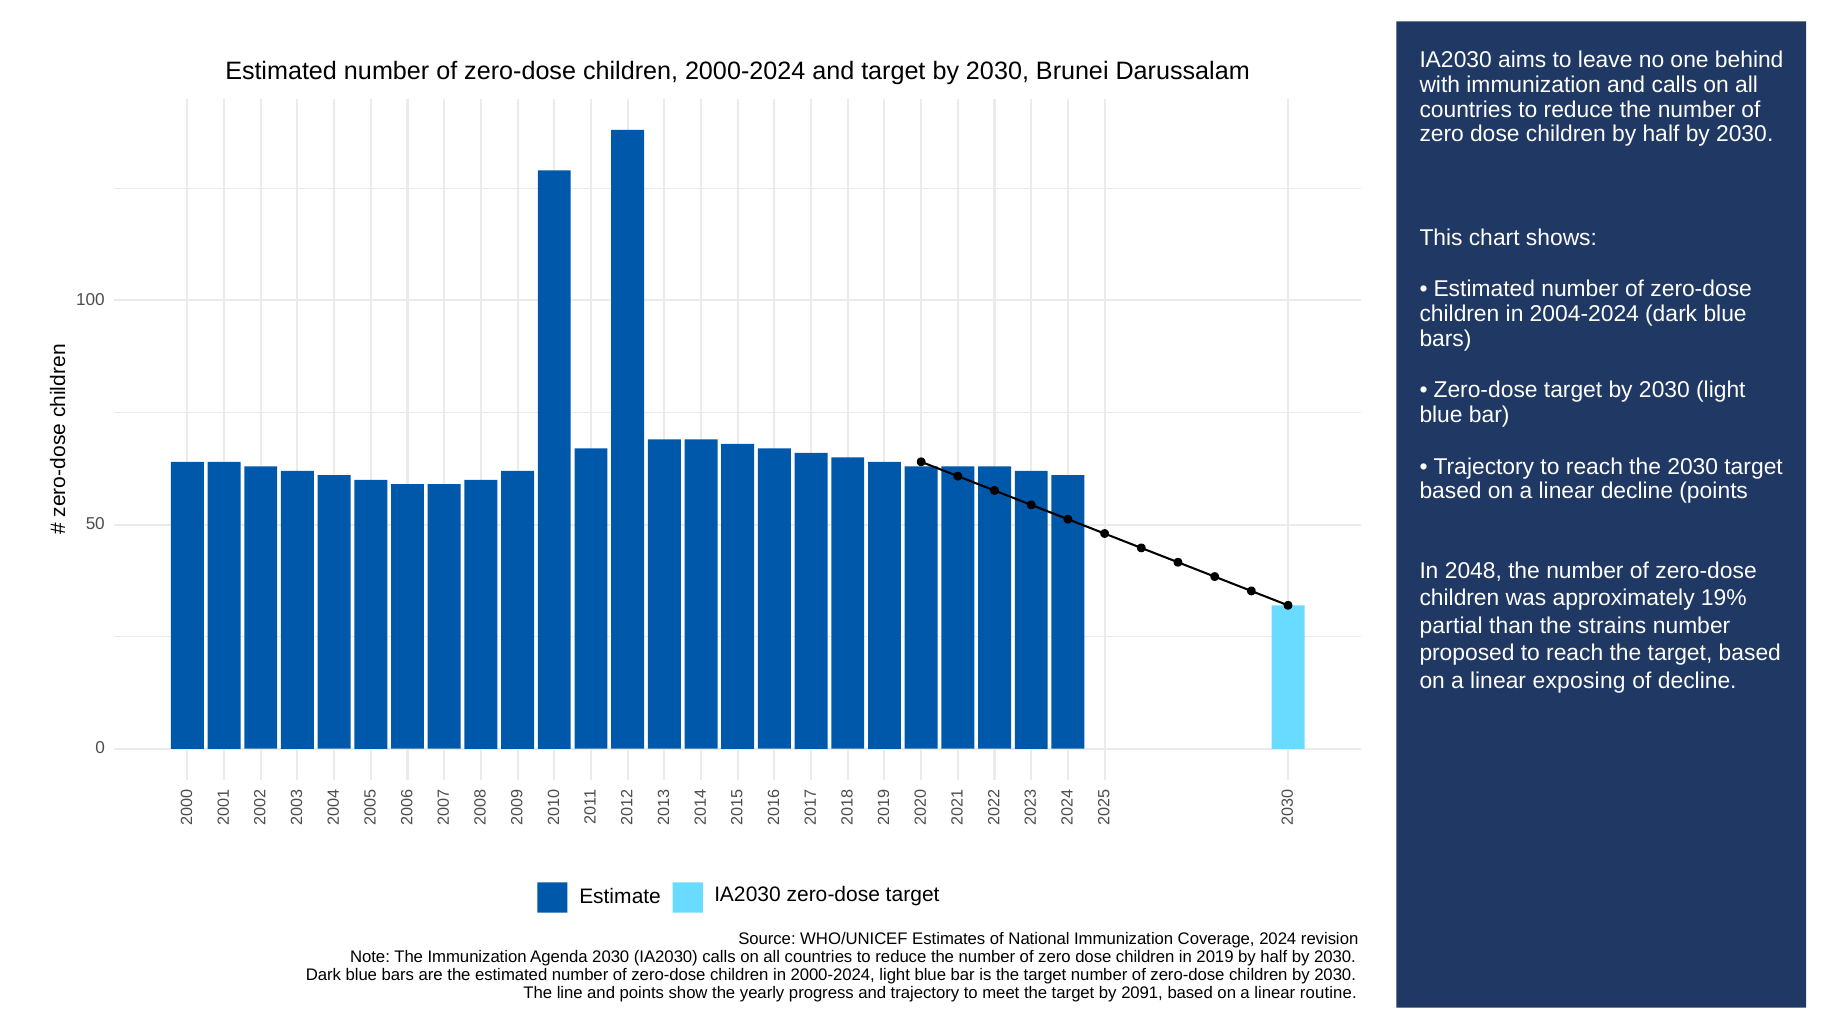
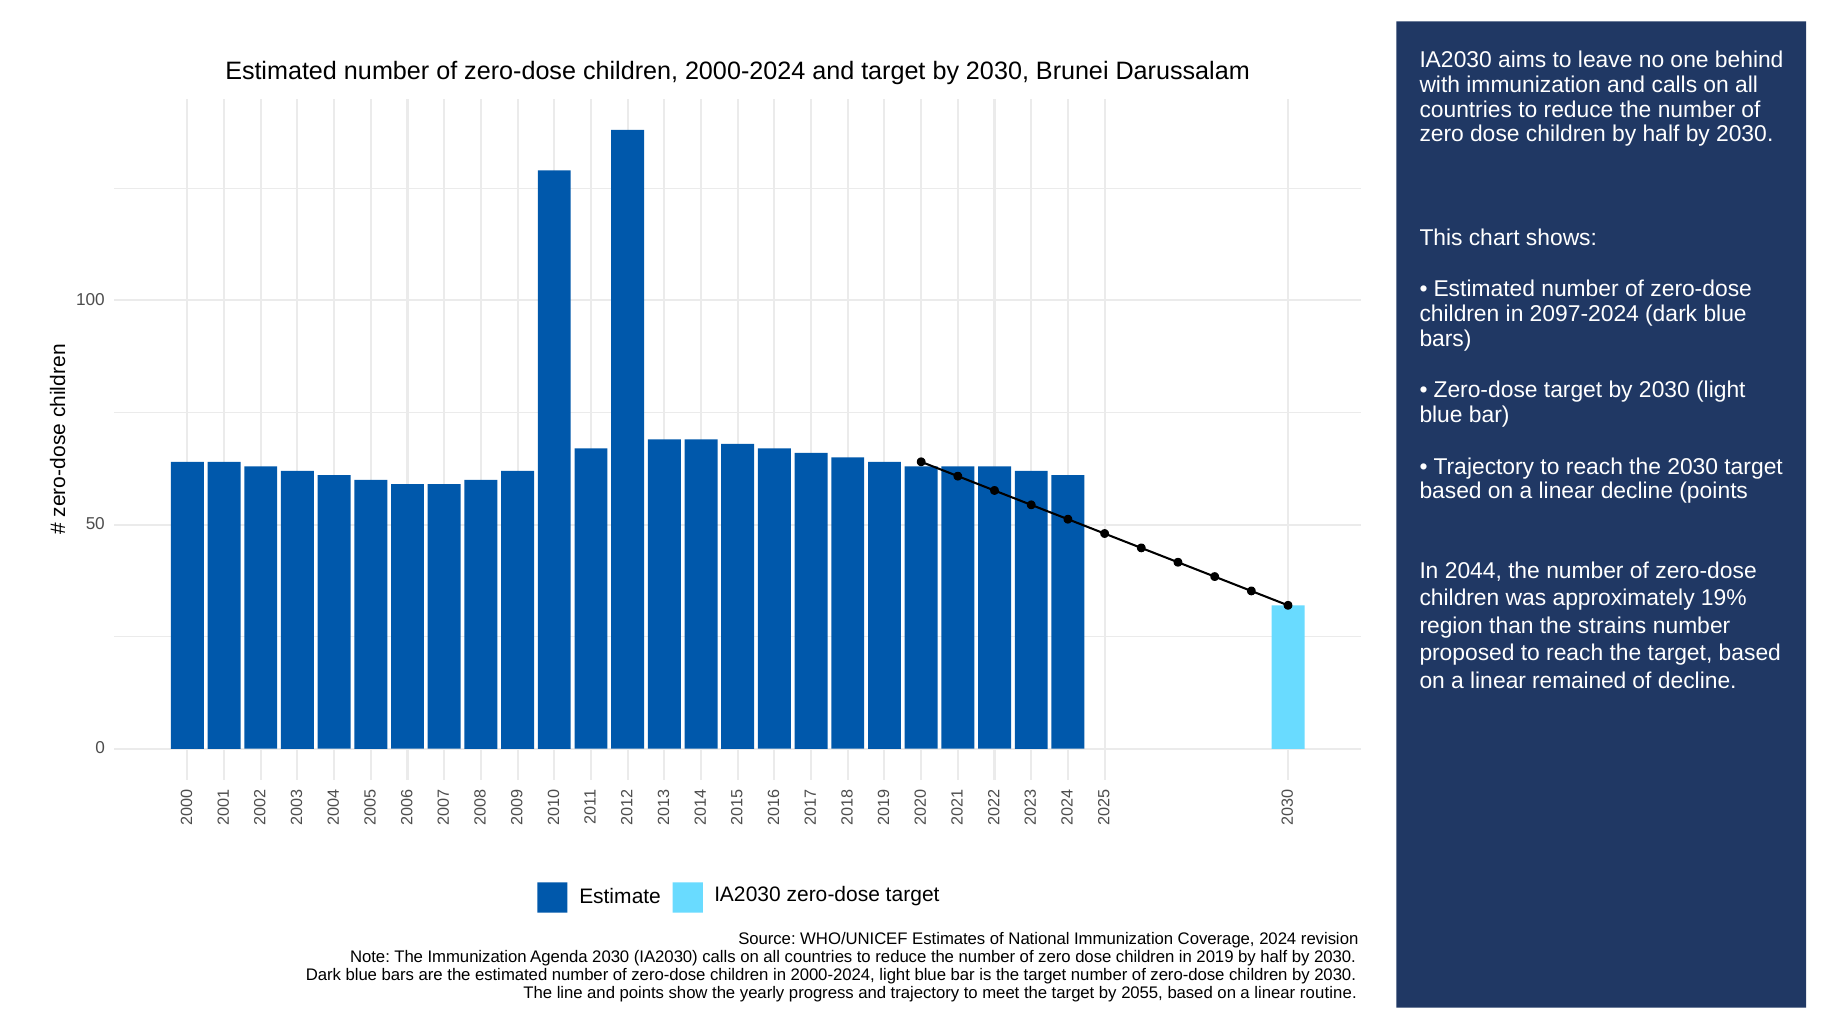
2004-2024: 2004-2024 -> 2097-2024 (1584, 314)
2048: 2048 -> 2044 (1473, 571)
partial: partial -> region (1451, 626)
exposing: exposing -> remained (1579, 680)
2091: 2091 -> 2055 (1142, 993)
